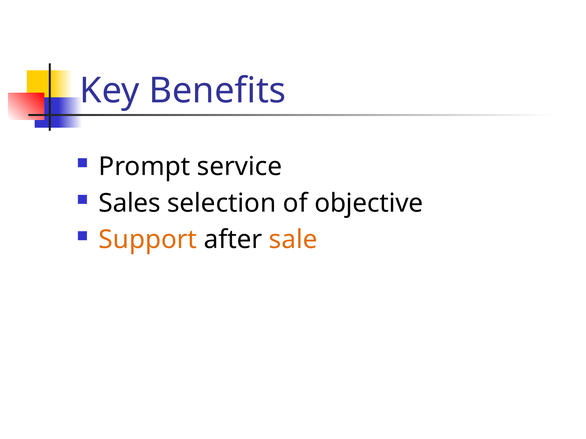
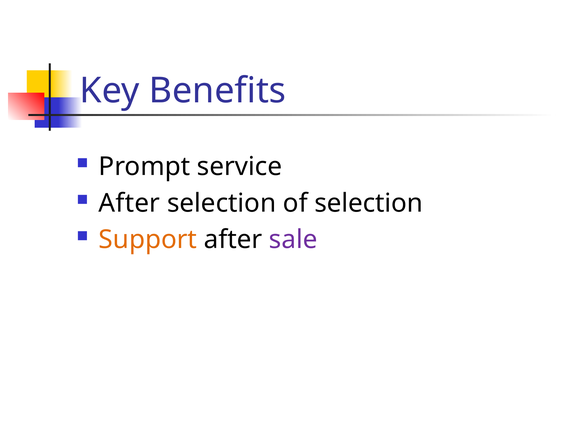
Sales: Sales -> After (129, 203)
of objective: objective -> selection (369, 203)
sale colour: orange -> purple (293, 240)
